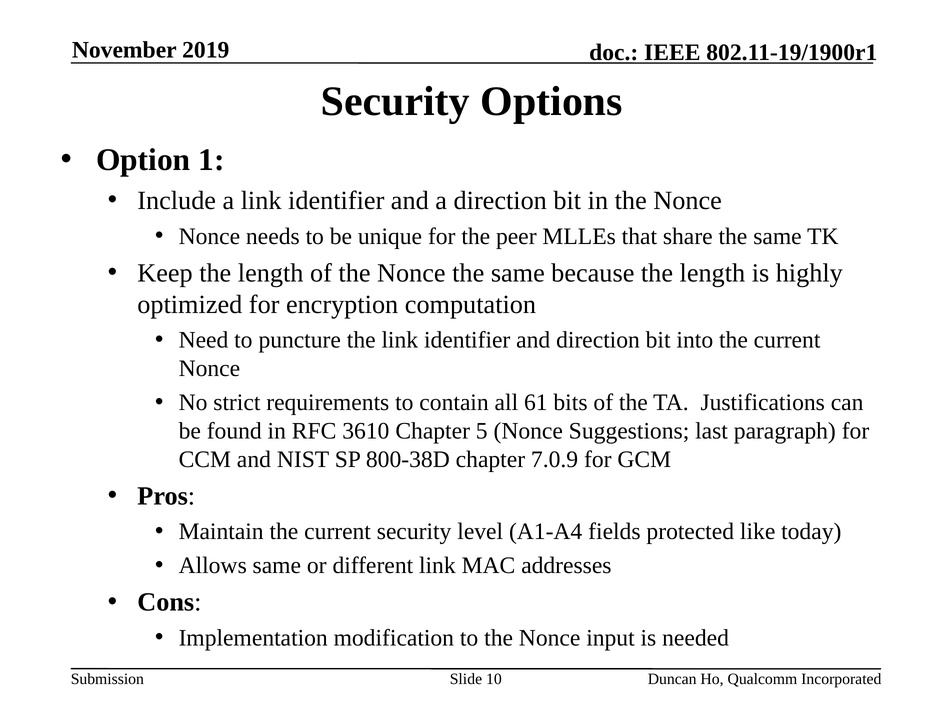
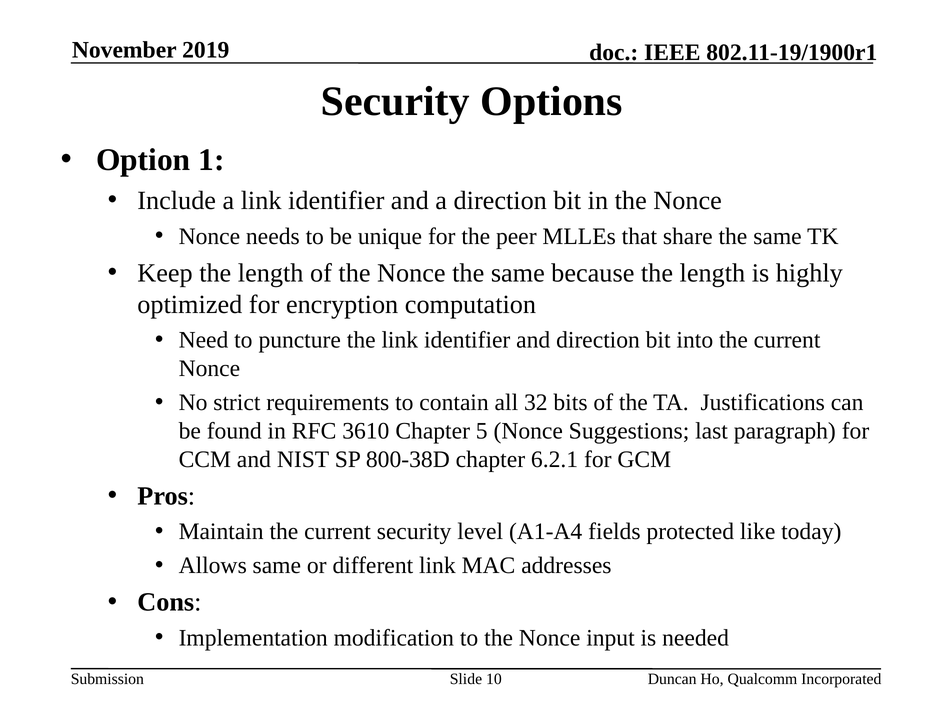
61: 61 -> 32 (536, 403)
7.0.9: 7.0.9 -> 6.2.1 (555, 459)
